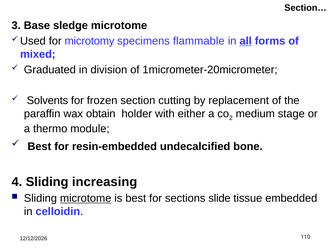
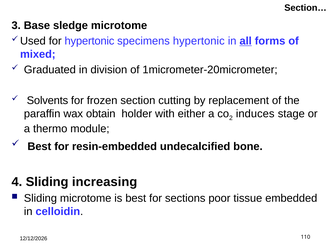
for microtomy: microtomy -> hypertonic (89, 41)
specimens flammable: flammable -> hypertonic (199, 41)
medium: medium -> induces (255, 114)
microtome underline: present -> none (86, 198)
slide: slide -> poor (219, 198)
